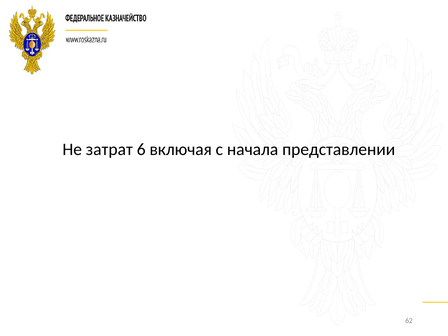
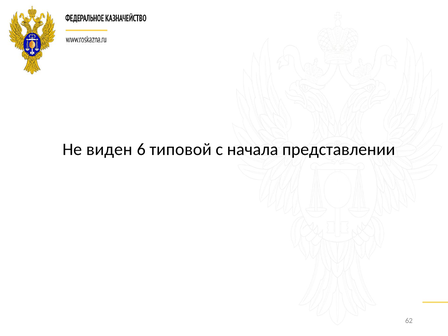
затрат: затрат -> виден (109, 149)
включая: включая -> типовой (181, 149)
